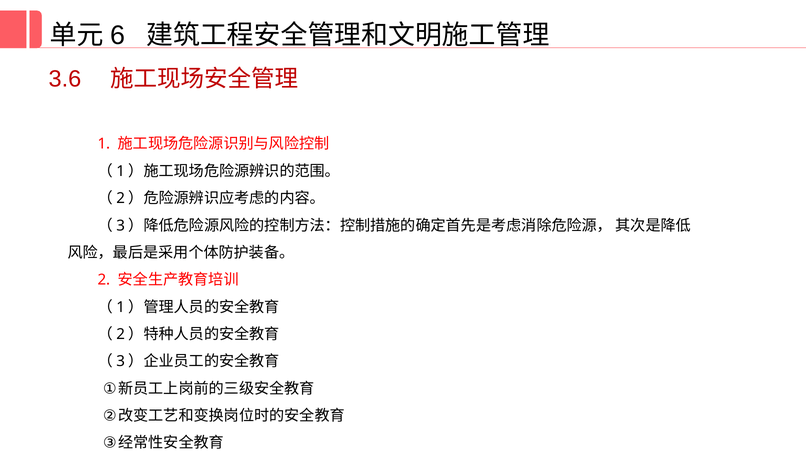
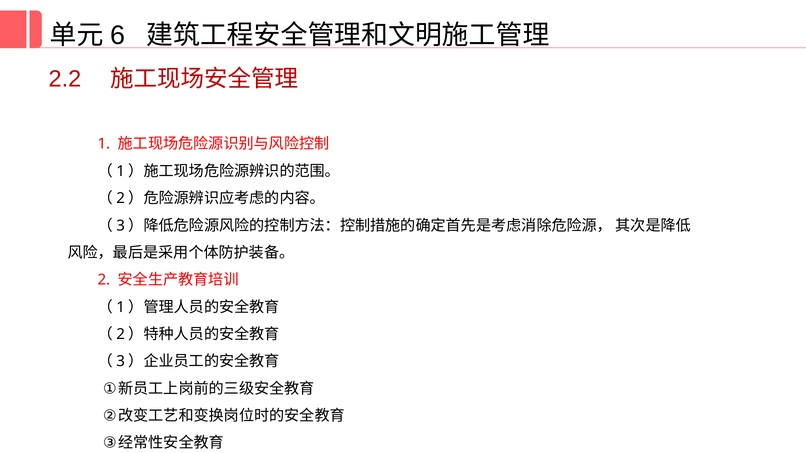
3.6: 3.6 -> 2.2 (65, 79)
